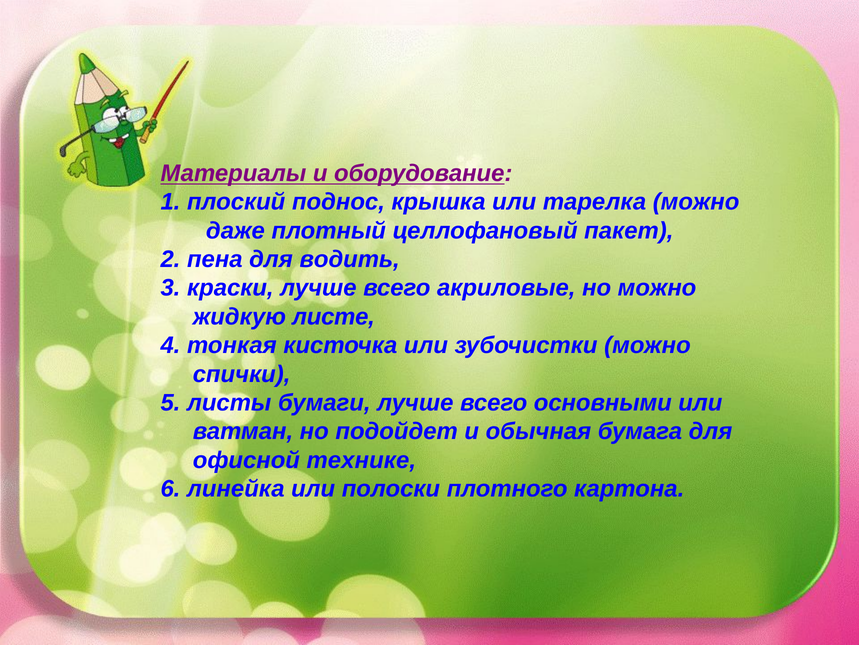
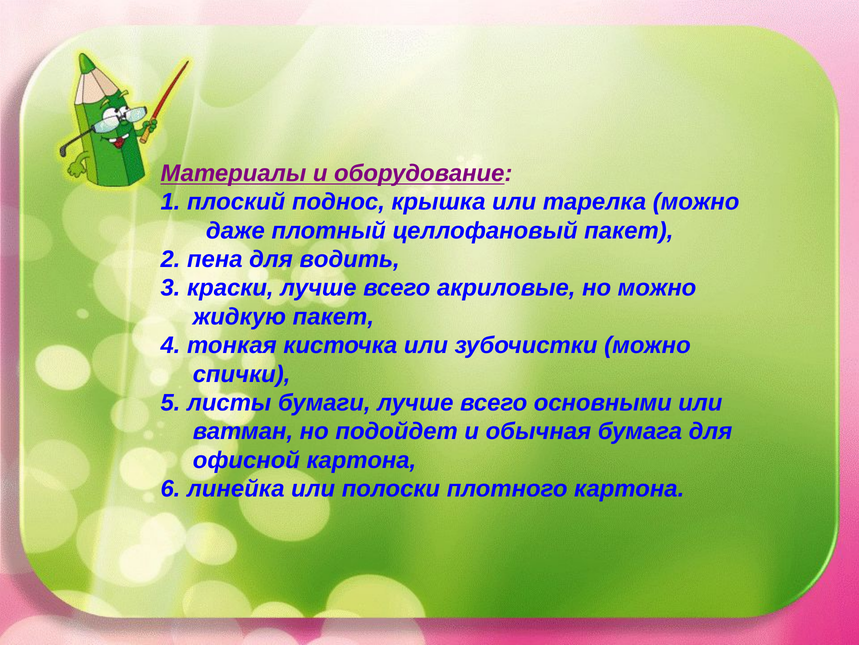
жидкую листе: листе -> пакет (333, 316)
офисной технике: технике -> картона (361, 460)
